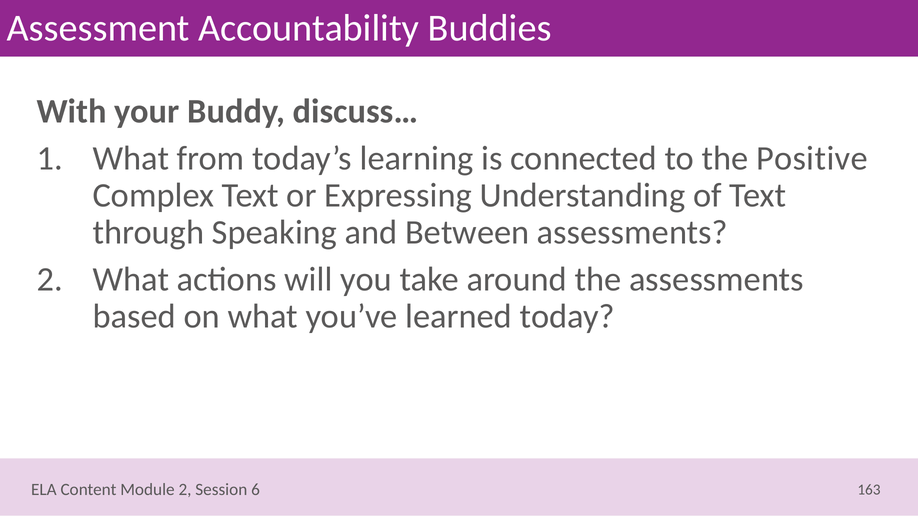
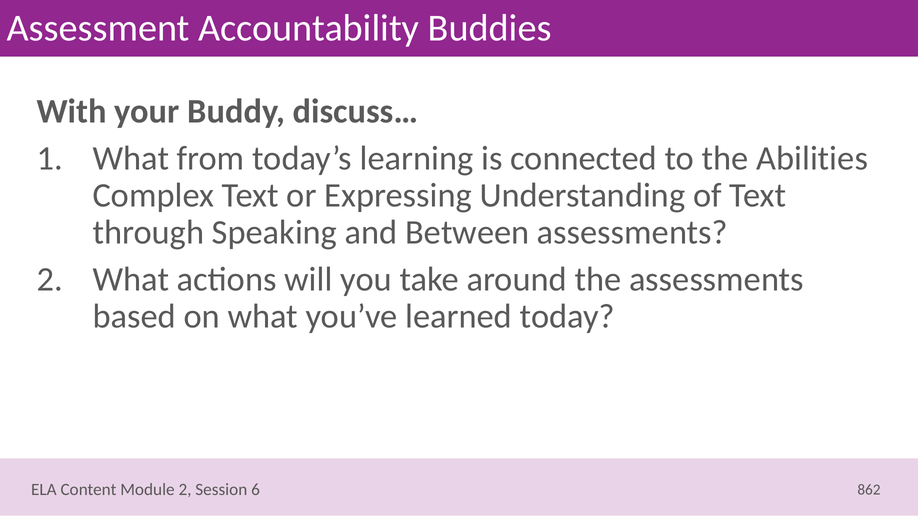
Positive: Positive -> Abilities (812, 158)
163: 163 -> 862 (869, 490)
